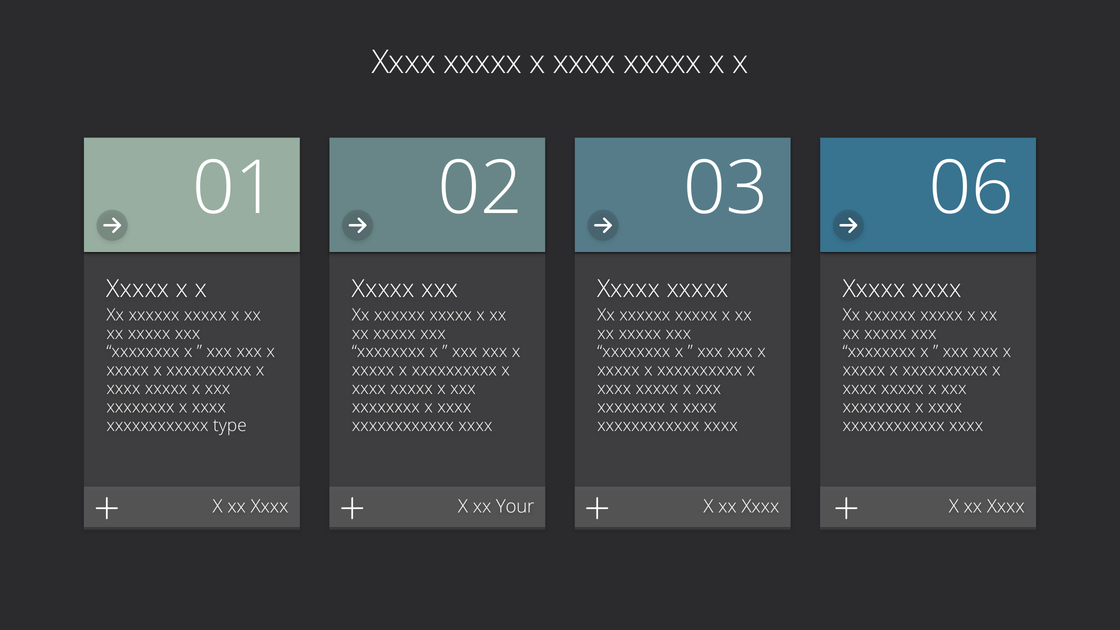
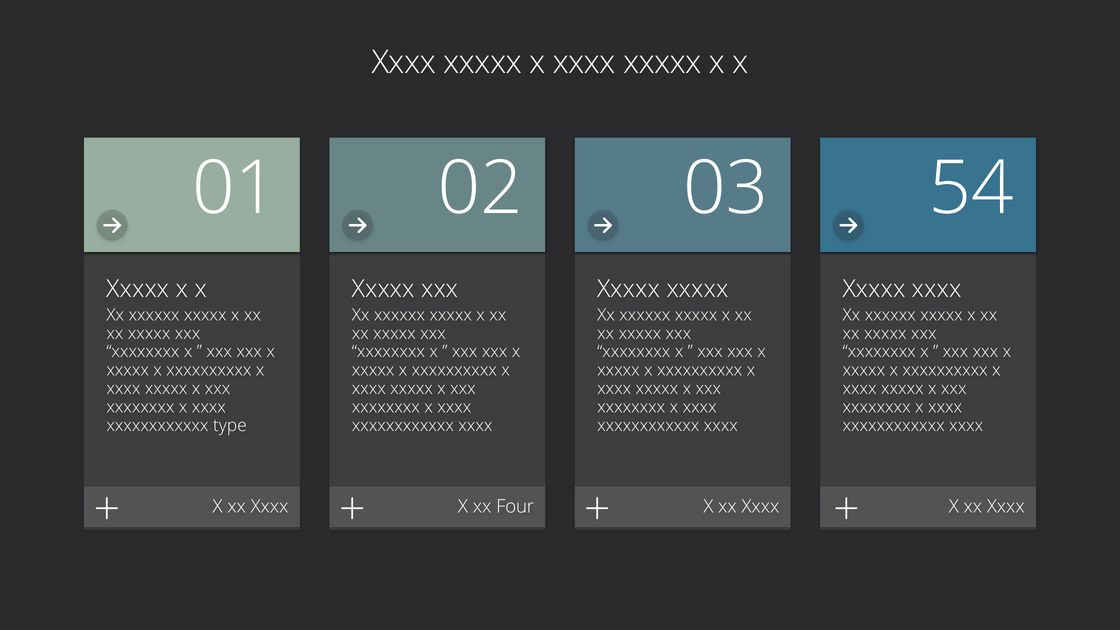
06: 06 -> 54 (971, 189)
Your: Your -> Four (515, 507)
